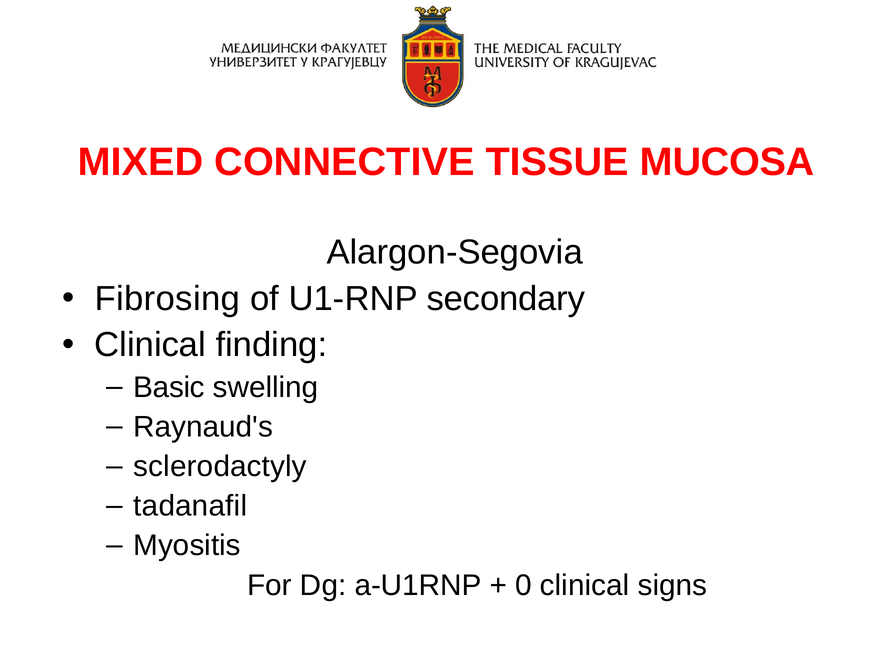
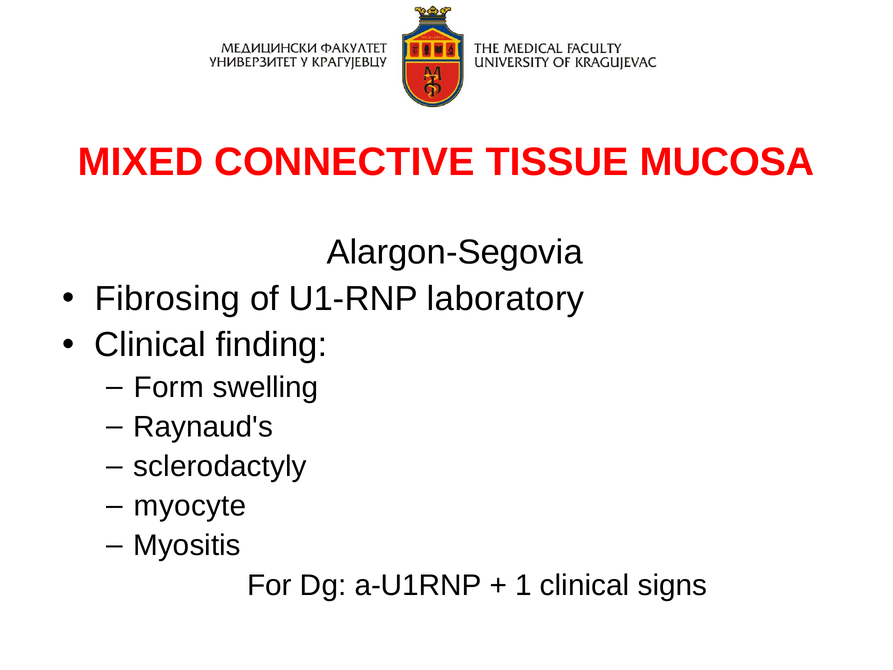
secondary: secondary -> laboratory (506, 299)
Basic: Basic -> Form (169, 387)
tadanafil: tadanafil -> myocyte (190, 506)
0: 0 -> 1 (523, 585)
